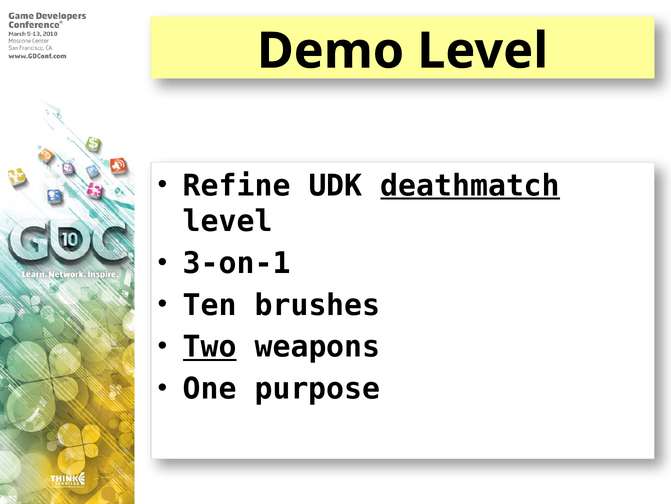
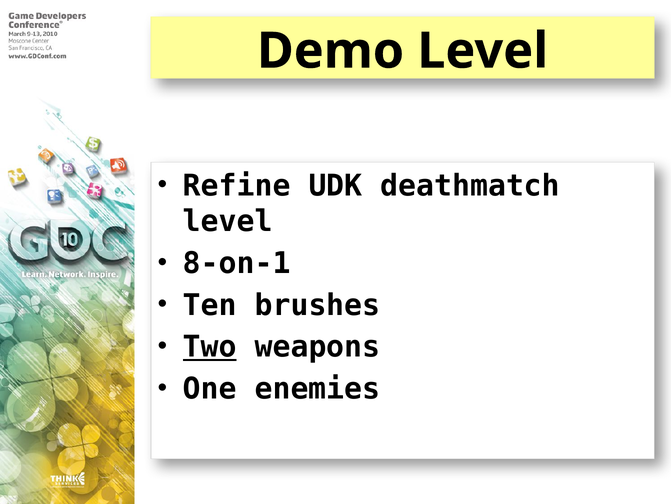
deathmatch underline: present -> none (470, 185)
3-on-1: 3-on-1 -> 8-on-1 (237, 263)
purpose: purpose -> enemies (317, 388)
